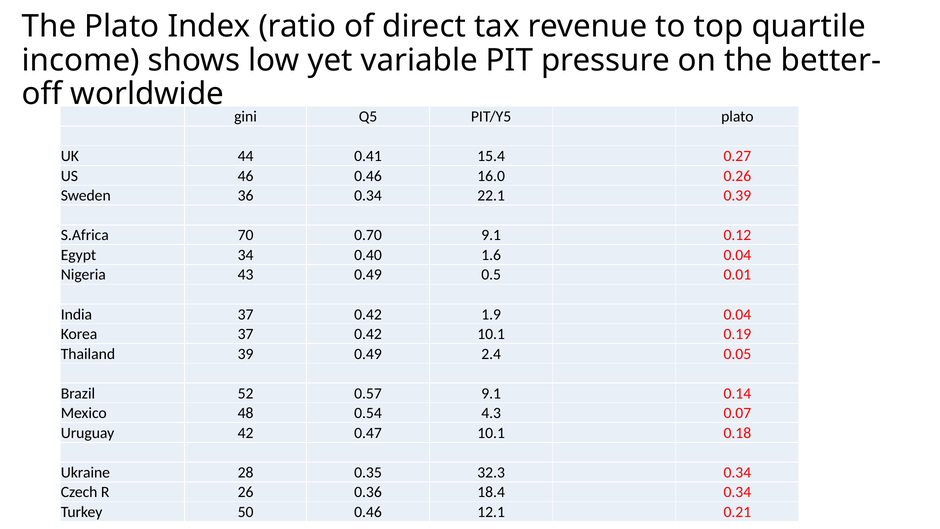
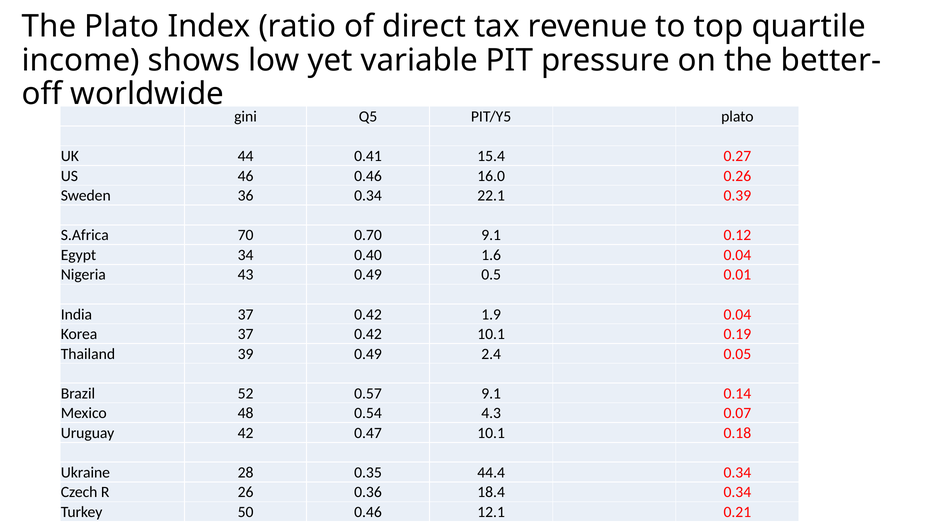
32.3: 32.3 -> 44.4 (491, 472)
